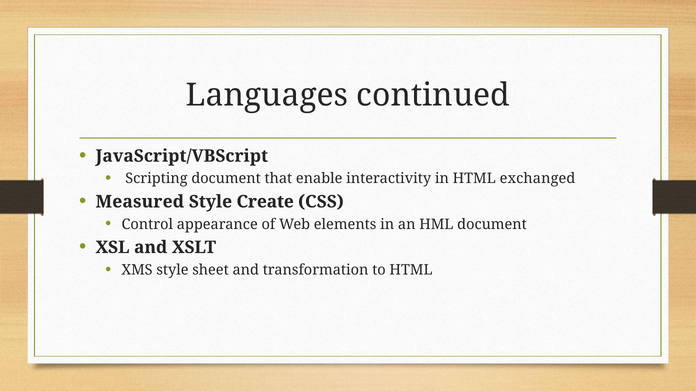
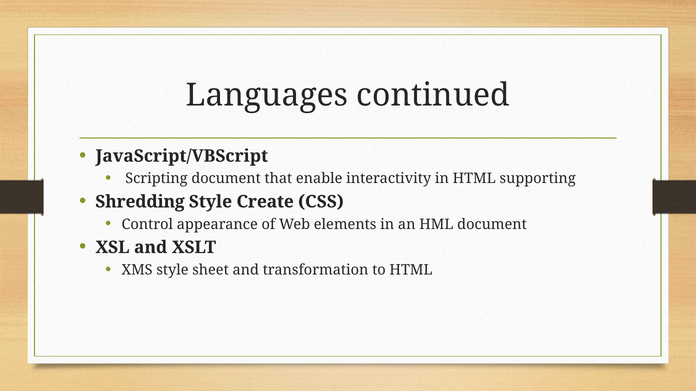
exchanged: exchanged -> supporting (538, 179)
Measured: Measured -> Shredding (140, 202)
